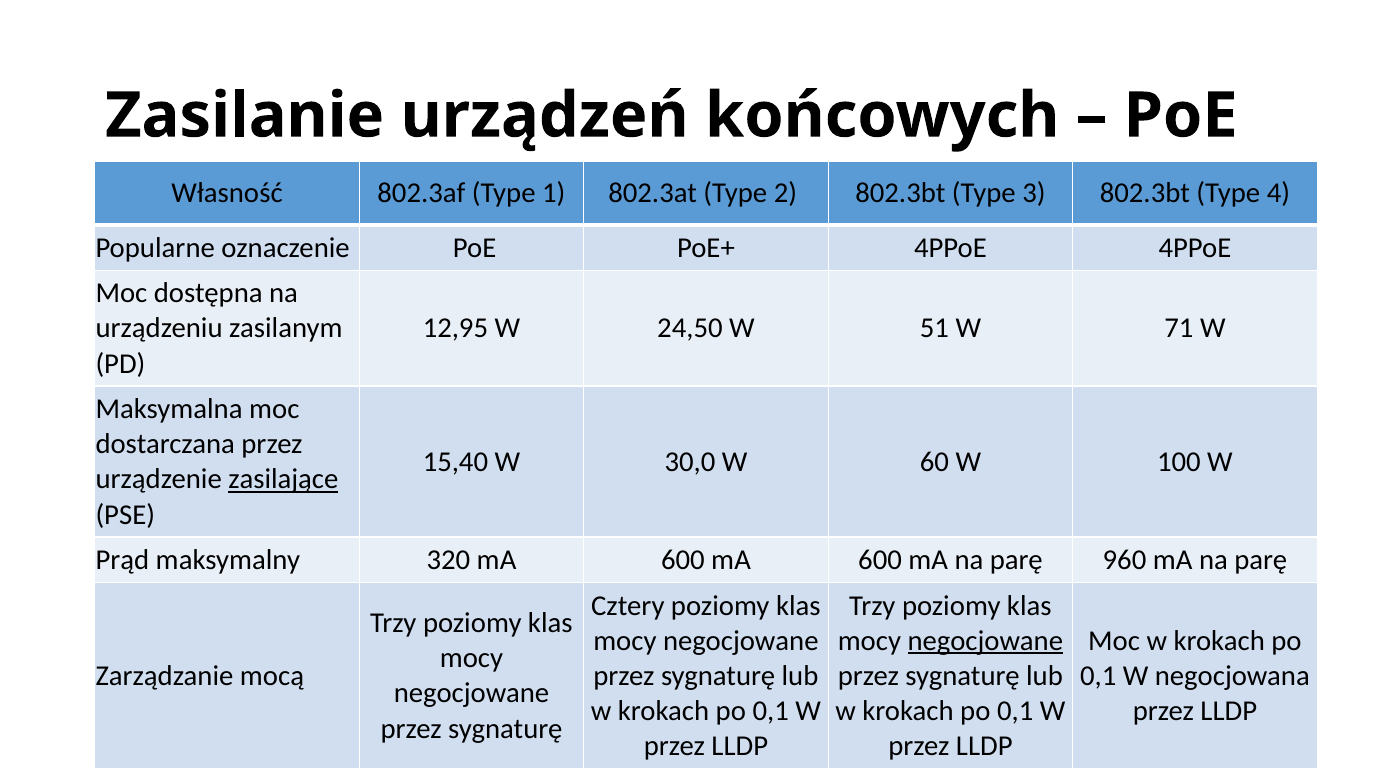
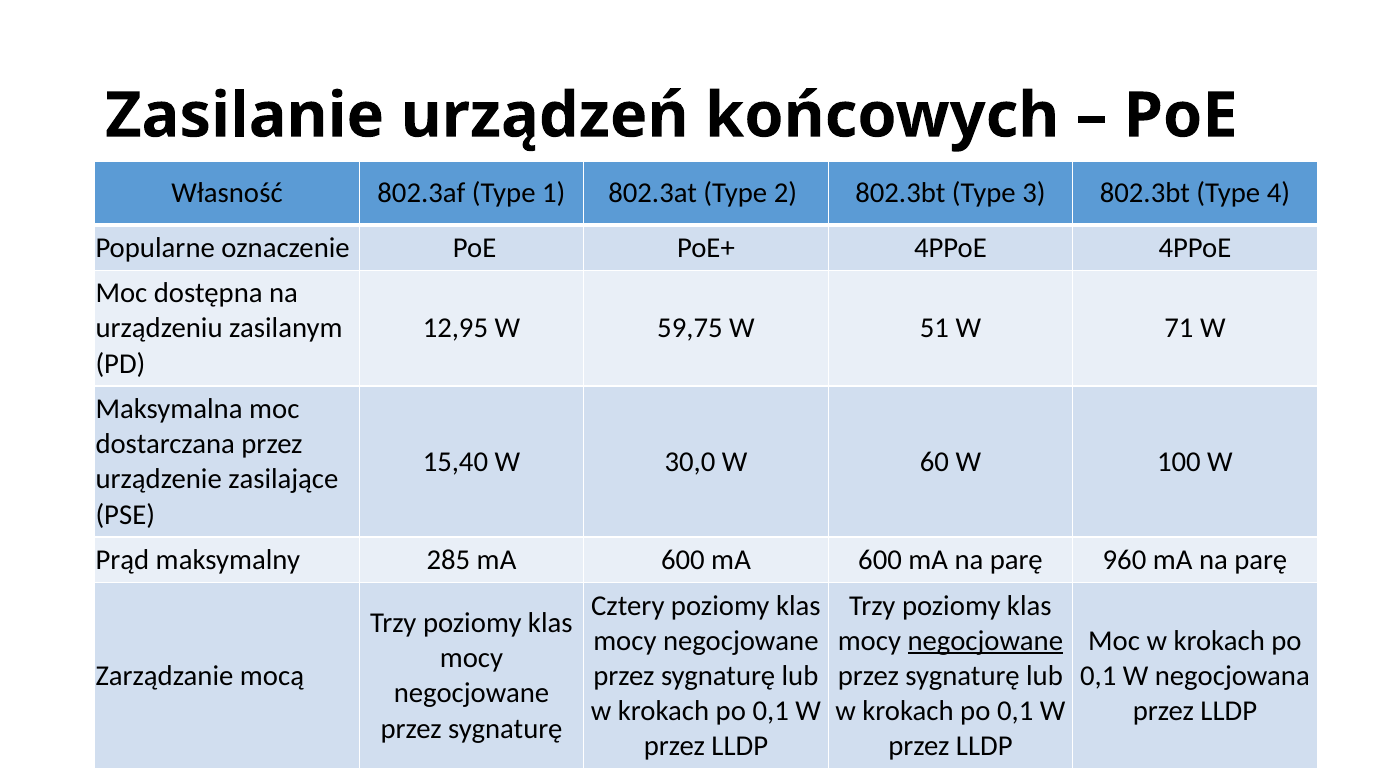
24,50: 24,50 -> 59,75 (690, 328)
zasilające underline: present -> none (283, 479)
320: 320 -> 285 (448, 560)
